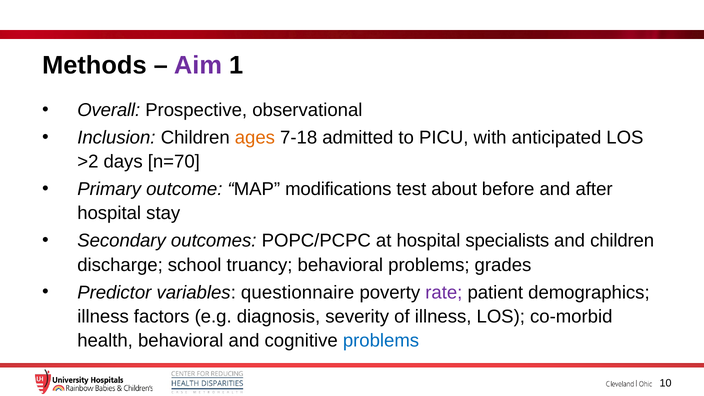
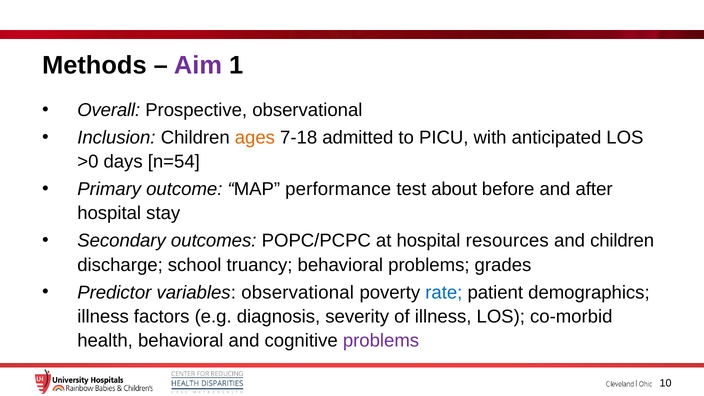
>2: >2 -> >0 (88, 162)
n=70: n=70 -> n=54 (174, 162)
modifications: modifications -> performance (338, 189)
specialists: specialists -> resources (507, 241)
variables questionnaire: questionnaire -> observational (298, 292)
rate colour: purple -> blue (444, 292)
problems colour: blue -> purple (381, 341)
